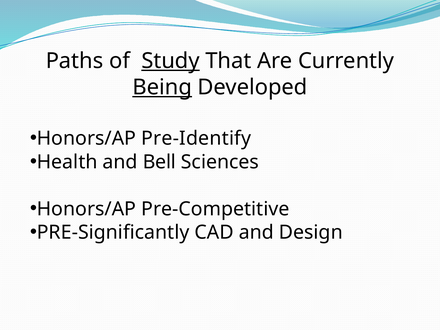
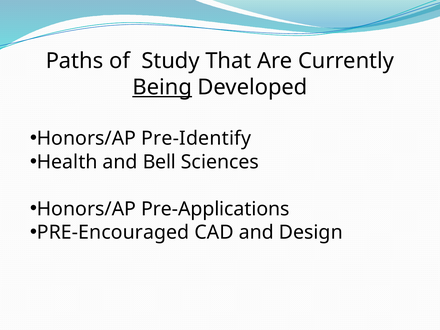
Study underline: present -> none (171, 61)
Pre-Competitive: Pre-Competitive -> Pre-Applications (215, 209)
PRE-Significantly: PRE-Significantly -> PRE-Encouraged (113, 232)
